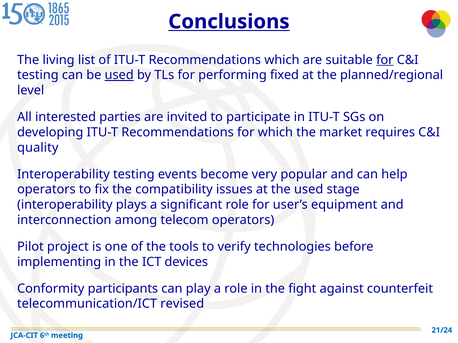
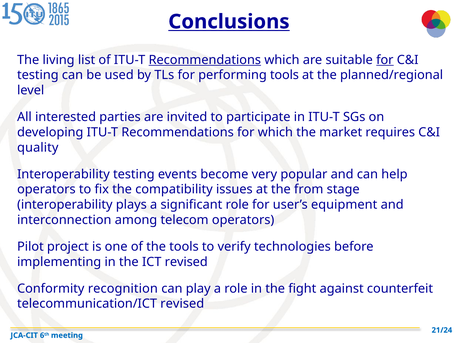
Recommendations underline: none -> present (205, 60)
used underline: present -> none (119, 75)
performing fixed: fixed -> tools (284, 75)
the used: used -> from (309, 190)
ICT devices: devices -> revised (186, 262)
participants: participants -> recognition (123, 289)
